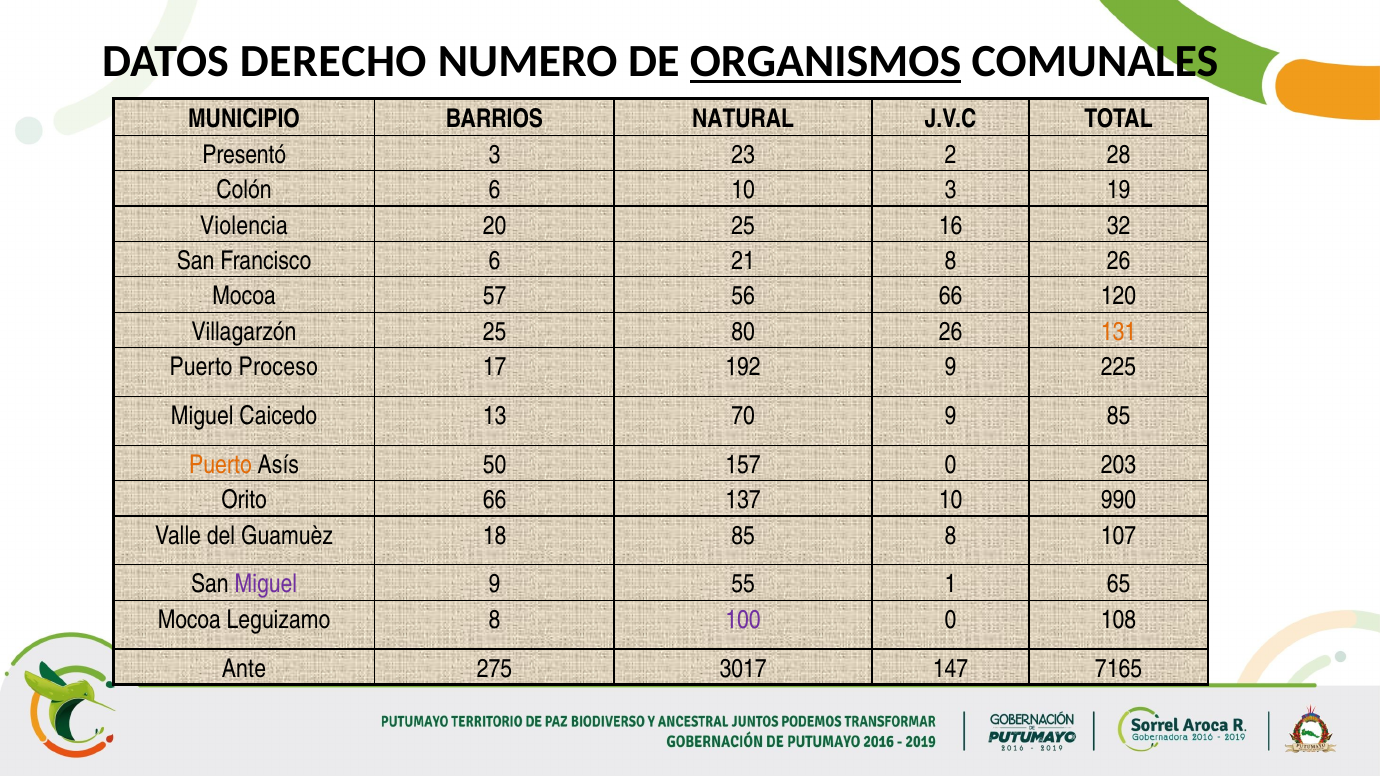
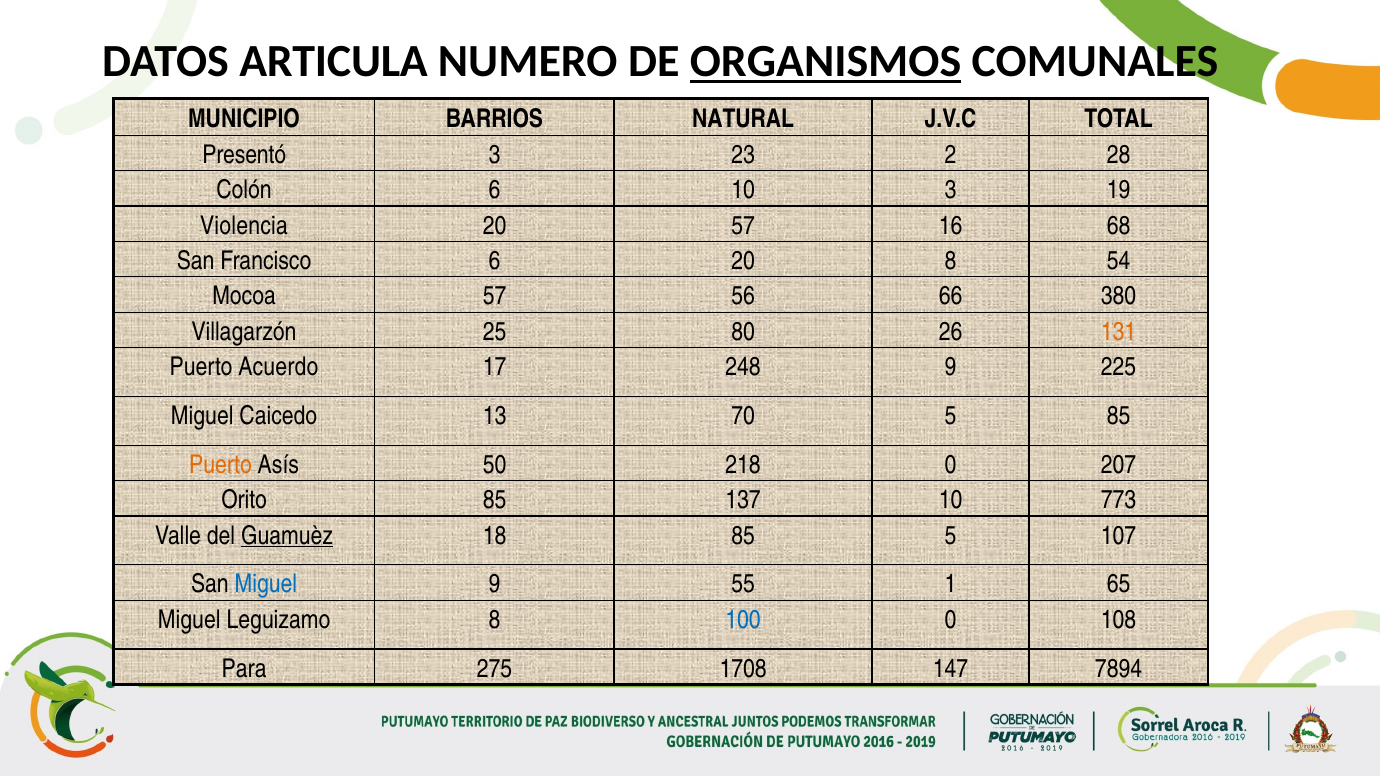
DERECHO: DERECHO -> ARTICULA (334, 62)
20 25: 25 -> 57 (743, 226)
32: 32 -> 68 (1119, 226)
6 21: 21 -> 20 (743, 261)
8 26: 26 -> 54 (1119, 261)
120: 120 -> 380 (1119, 296)
Proceso: Proceso -> Acuerdo (278, 367)
192: 192 -> 248 (743, 367)
70 9: 9 -> 5 (951, 416)
157: 157 -> 218 (743, 465)
203: 203 -> 207 (1119, 465)
Orito 66: 66 -> 85 (495, 500)
990: 990 -> 773 (1119, 500)
Guamuèz underline: none -> present (287, 536)
85 8: 8 -> 5 (951, 536)
Miguel colour: purple -> blue (266, 585)
Mocoa: Mocoa -> Miguel (189, 620)
100 colour: purple -> blue (743, 620)
Ante: Ante -> Para (244, 669)
3017: 3017 -> 1708 (743, 669)
7165: 7165 -> 7894 (1119, 669)
